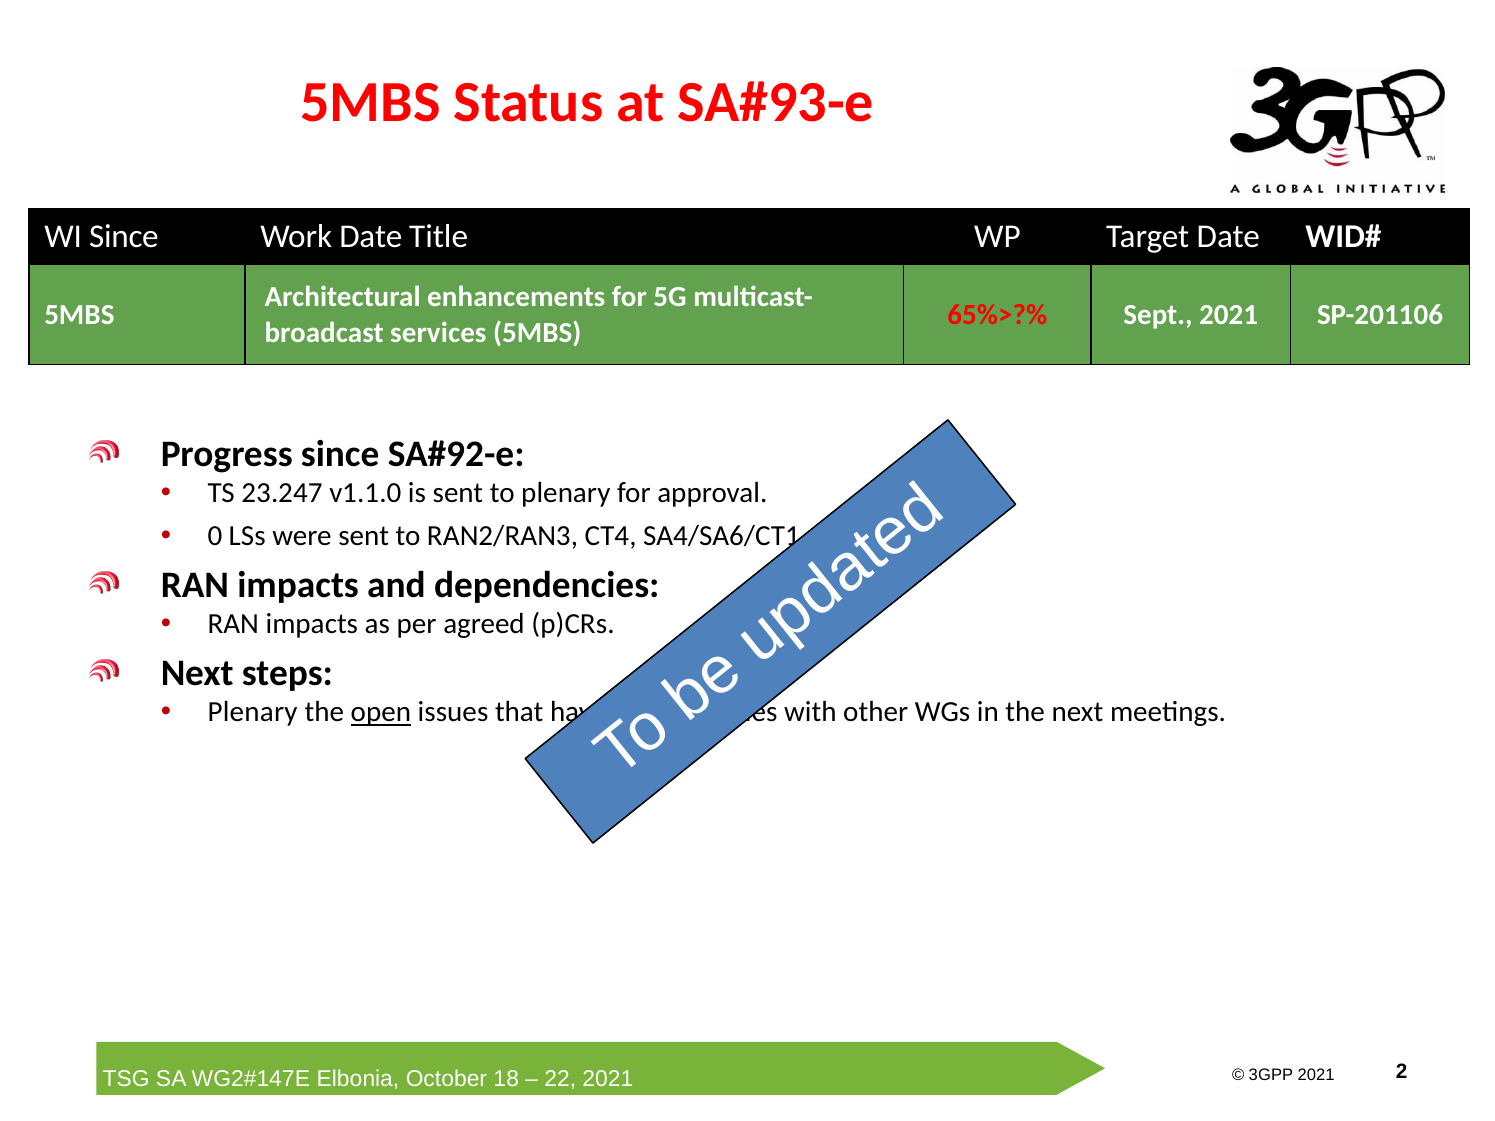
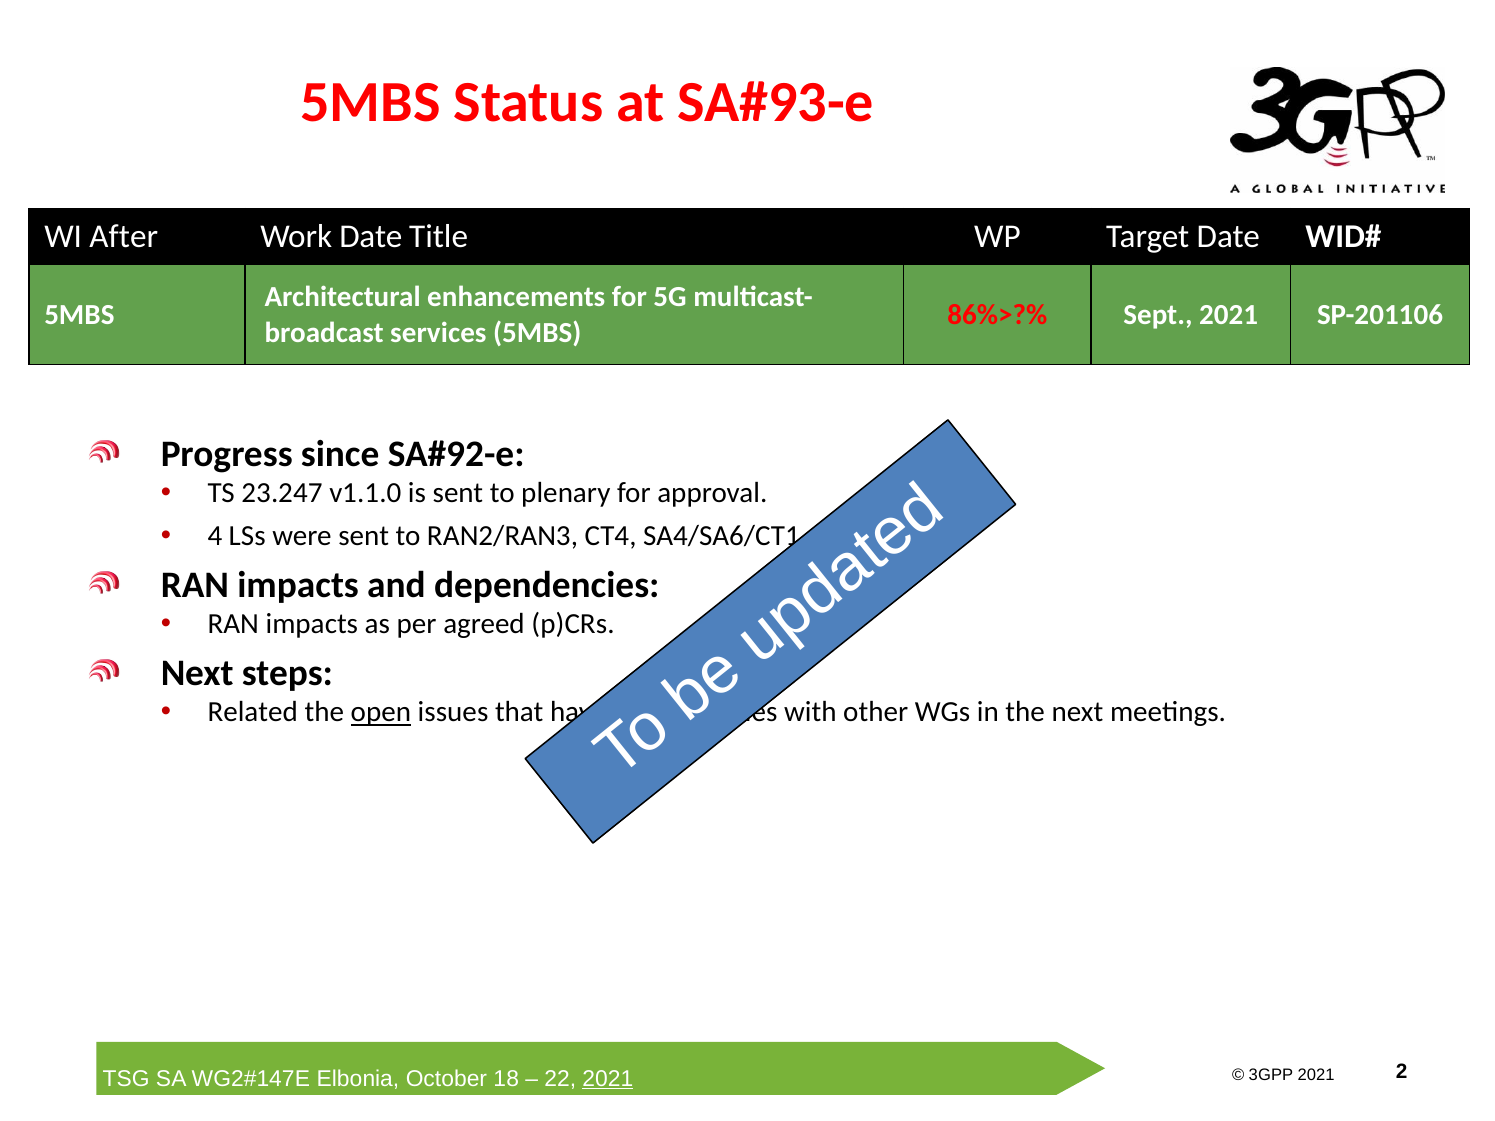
WI Since: Since -> After (124, 237)
65%>?%: 65%>?% -> 86%>?% (997, 315)
0: 0 -> 4 (215, 536)
Plenary: Plenary -> Related (253, 713)
2021 underline: none -> present (608, 1079)
